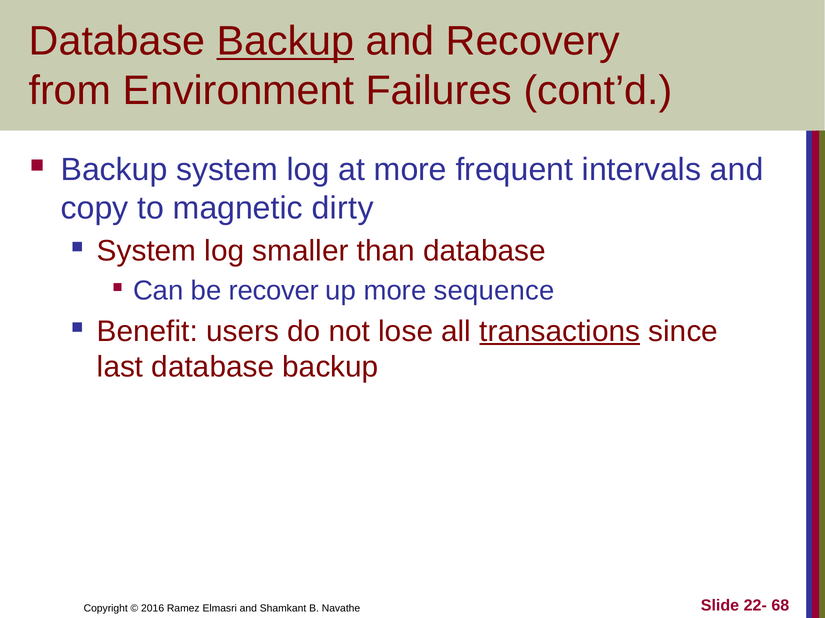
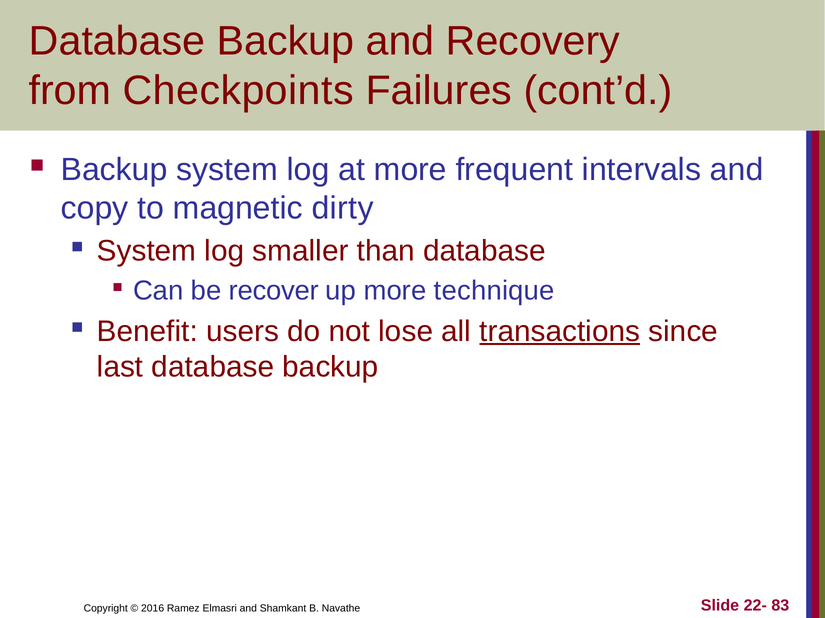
Backup underline: present -> none (285, 41)
Environment: Environment -> Checkpoints (238, 91)
sequence: sequence -> technique (494, 291)
68: 68 -> 83 (780, 606)
